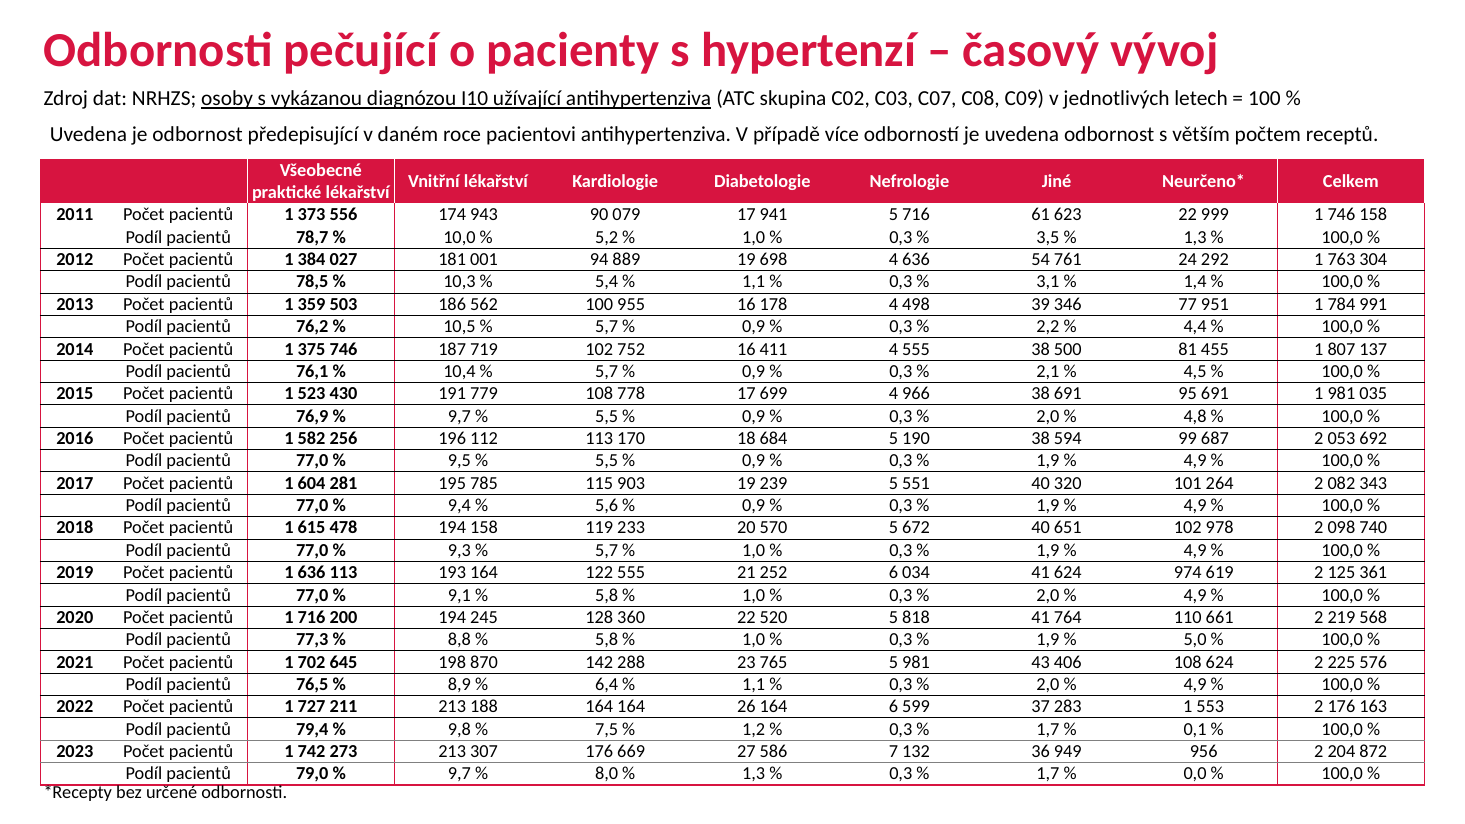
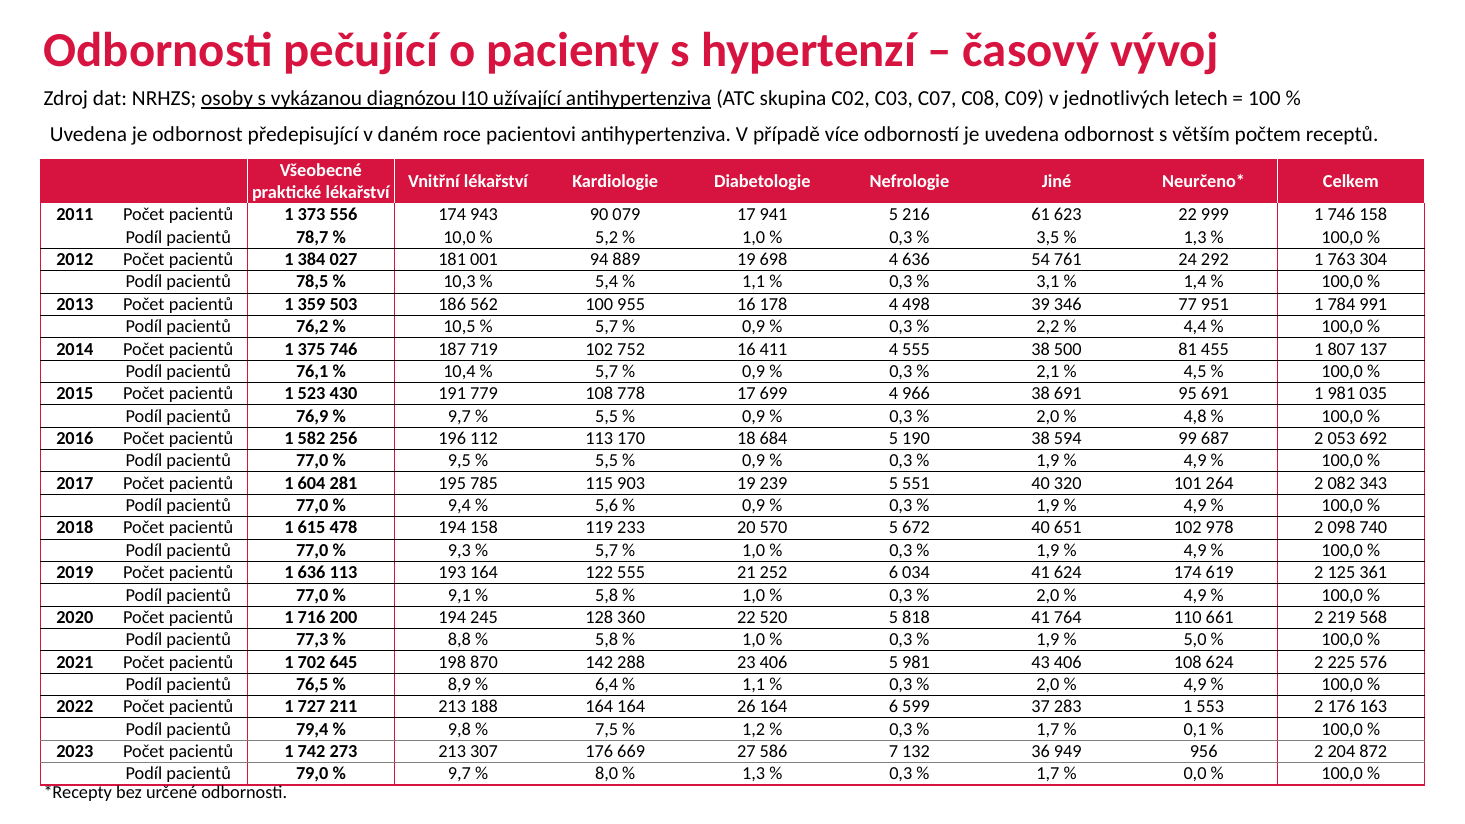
5 716: 716 -> 216 (916, 215)
624 974: 974 -> 174 (1188, 573)
23 765: 765 -> 406 (774, 662)
